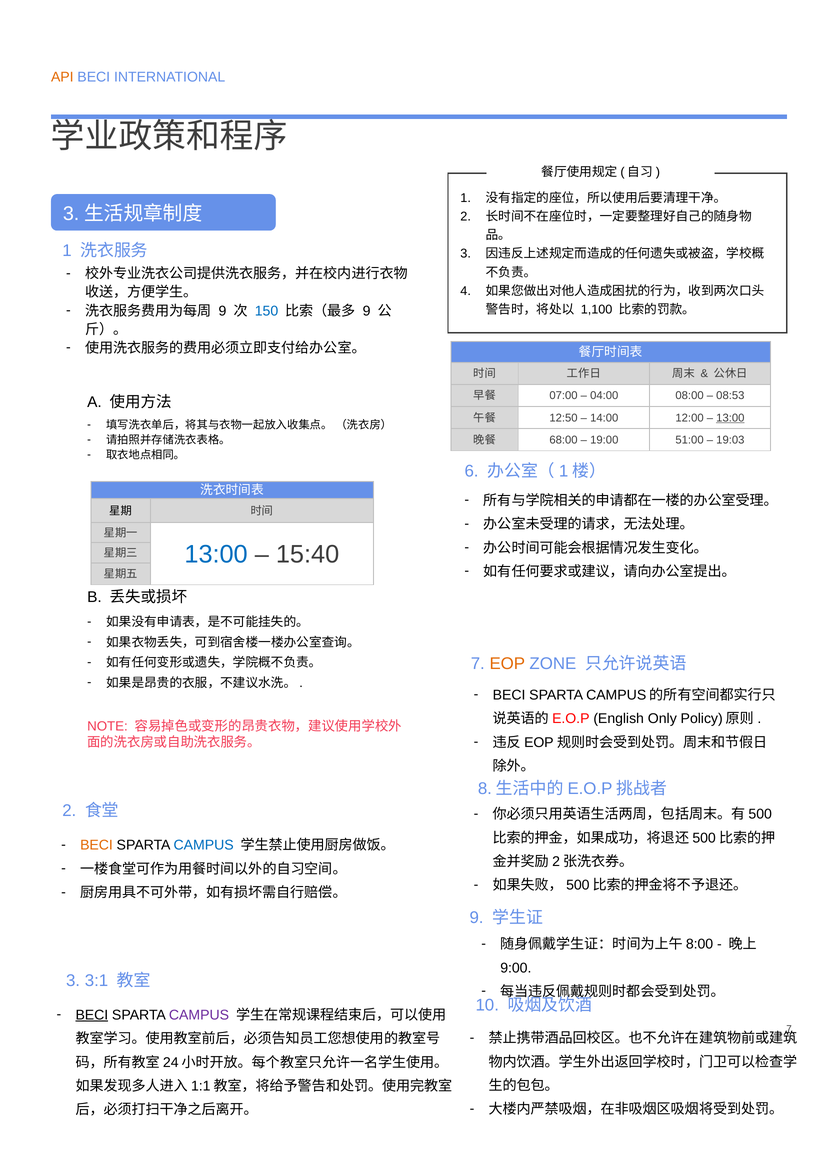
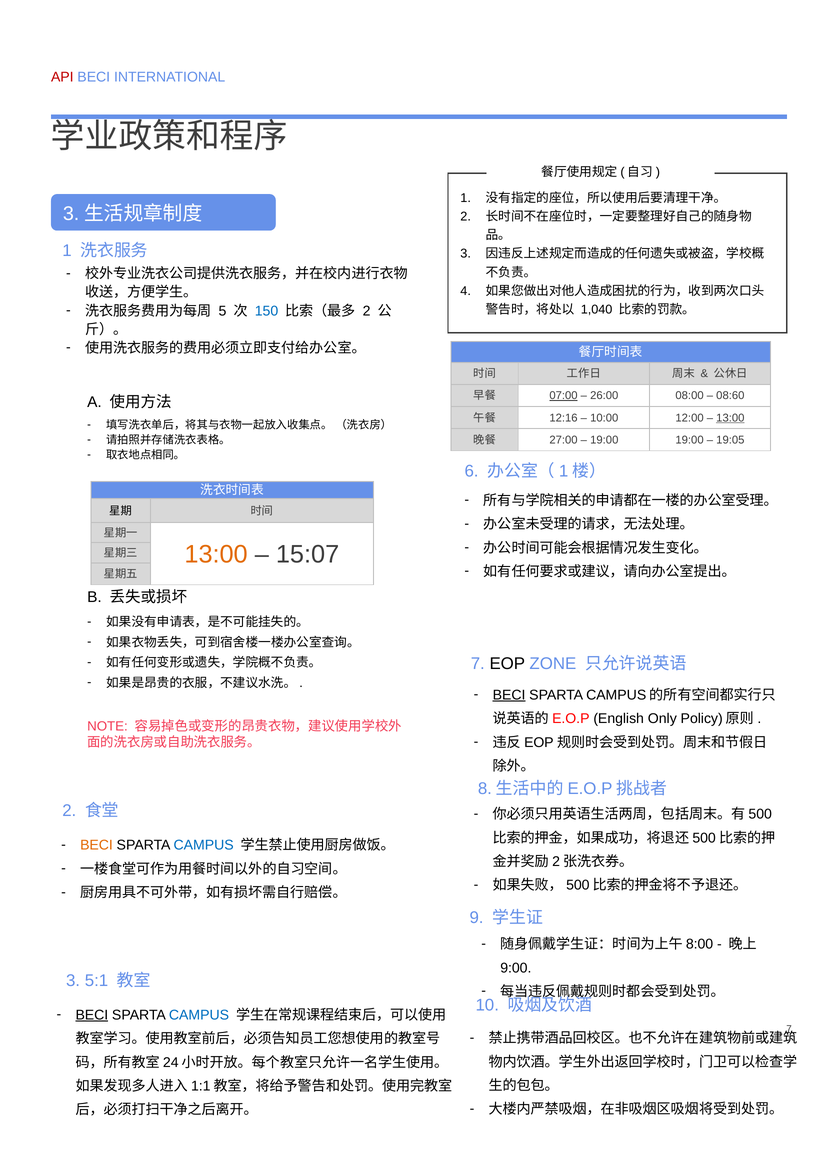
API colour: orange -> red (62, 77)
9: 9 -> 5 (222, 311)
9: 9 -> 2 (367, 311)
1,100: 1,100 -> 1,040 (597, 309)
07:00 underline: none -> present (563, 395)
04:00: 04:00 -> 26:00 (604, 395)
08:53: 08:53 -> 08:60 (730, 395)
12:50: 12:50 -> 12:16 (563, 418)
14:00: 14:00 -> 10:00 (604, 418)
68:00: 68:00 -> 27:00 (563, 440)
19:00 51:00: 51:00 -> 19:00 (690, 440)
19:03: 19:03 -> 19:05 (730, 440)
13:00 colour: blue -> orange (216, 554)
15:40: 15:40 -> 15:07 (308, 554)
EOP colour: orange -> black (507, 663)
BECI underline: none -> present (509, 695)
3:1: 3:1 -> 5:1 (96, 980)
CAMPUS colour: purple -> blue (199, 1014)
